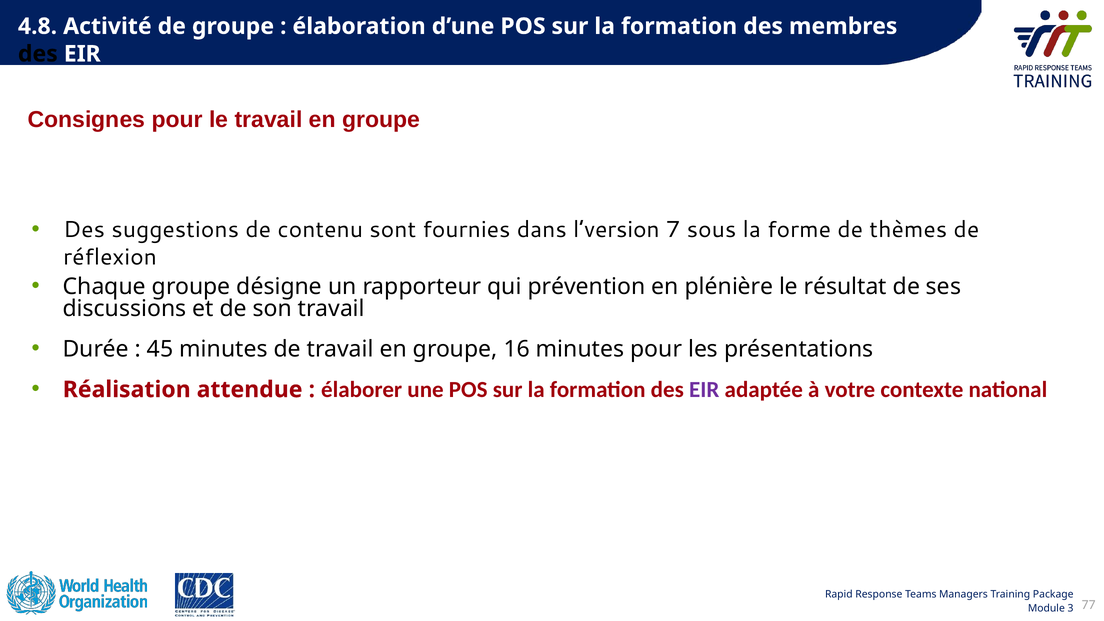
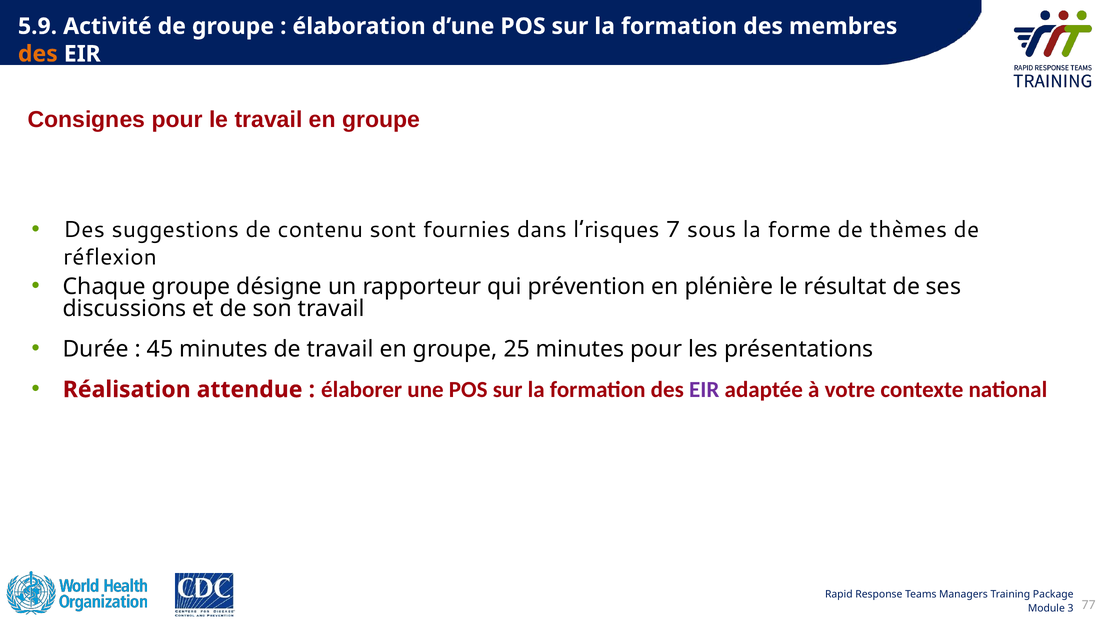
4.8: 4.8 -> 5.9 (38, 26)
des colour: black -> orange (38, 54)
l’version: l’version -> l’risques (616, 230)
16: 16 -> 25 (517, 349)
